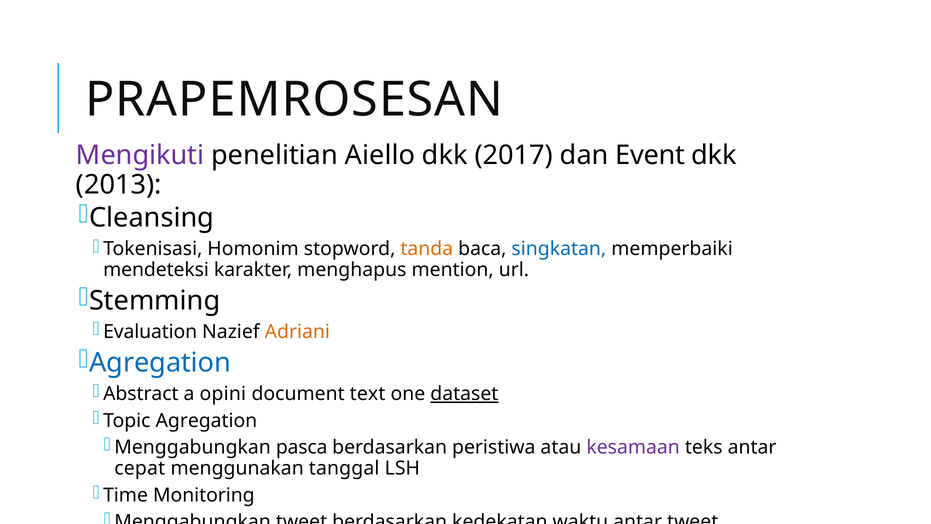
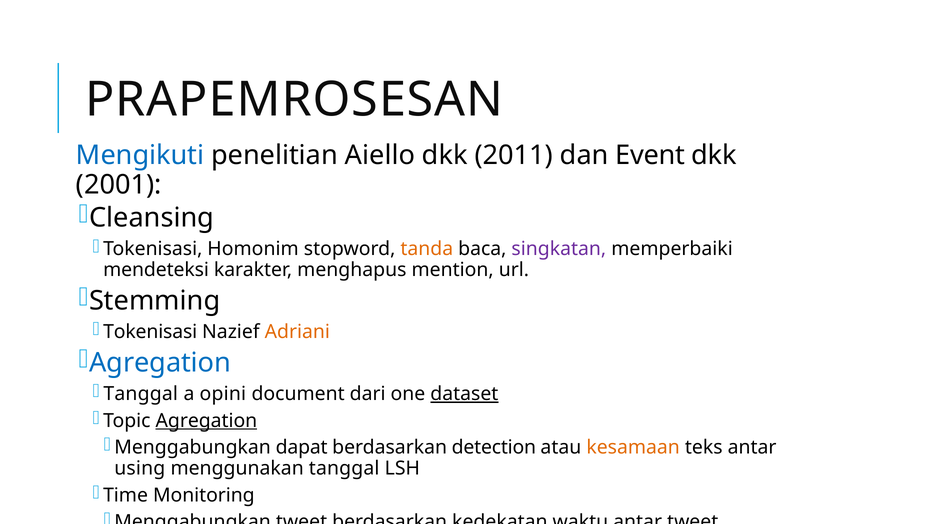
Mengikuti colour: purple -> blue (140, 155)
2017: 2017 -> 2011 (514, 155)
2013: 2013 -> 2001 (119, 185)
singkatan colour: blue -> purple (559, 249)
Evaluation: Evaluation -> Tokenisasi (150, 332)
Abstract: Abstract -> Tanggal (141, 394)
text: text -> dari (368, 394)
Agregation underline: none -> present (206, 420)
pasca: pasca -> dapat (302, 447)
peristiwa: peristiwa -> detection (494, 447)
kesamaan colour: purple -> orange (633, 447)
cepat: cepat -> using (140, 468)
